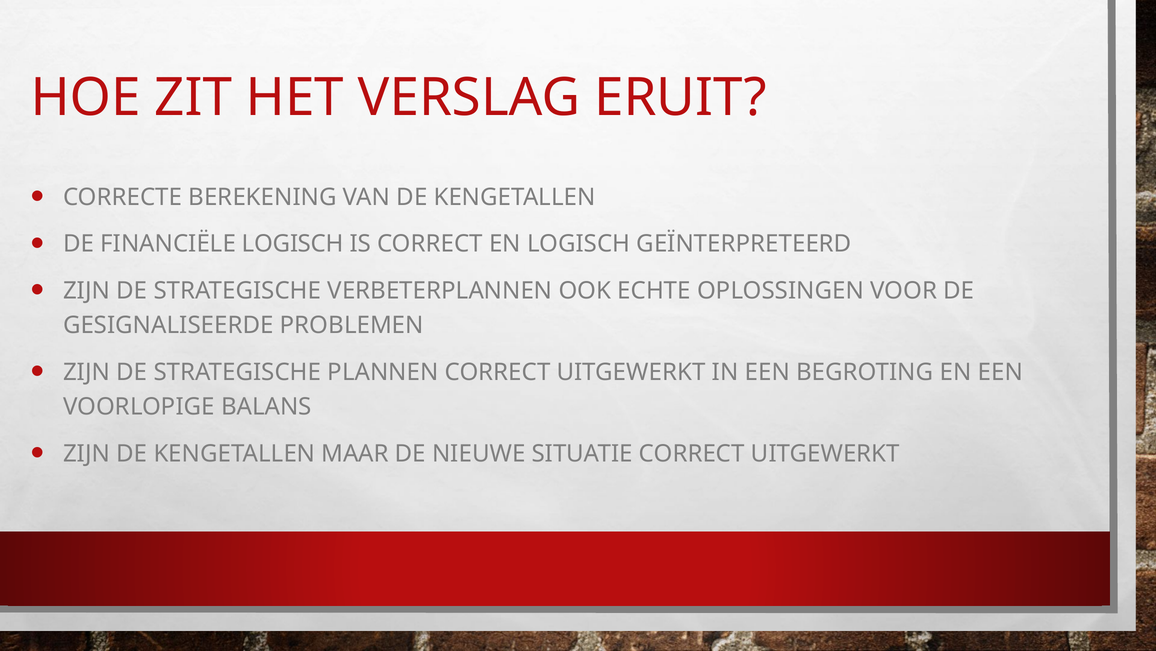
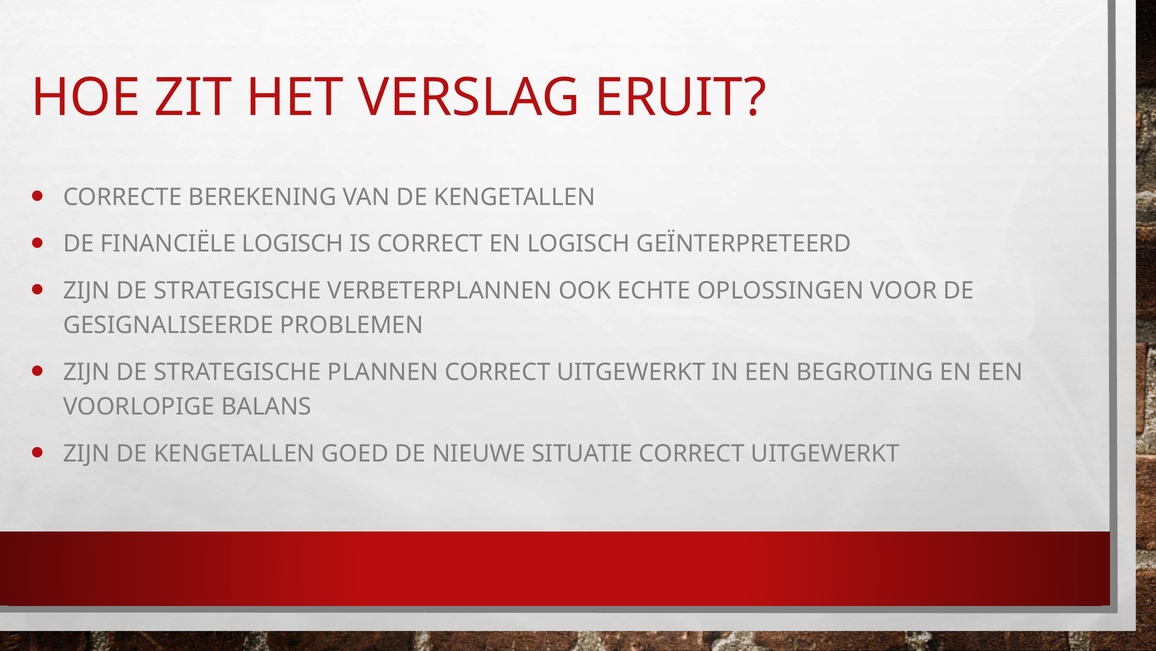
MAAR: MAAR -> GOED (355, 453)
